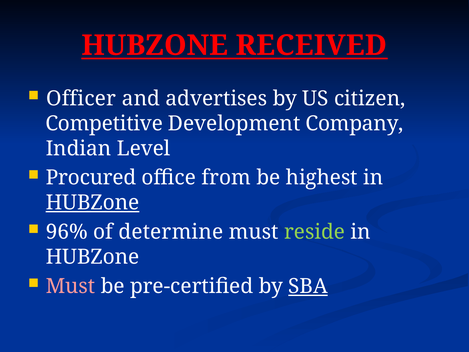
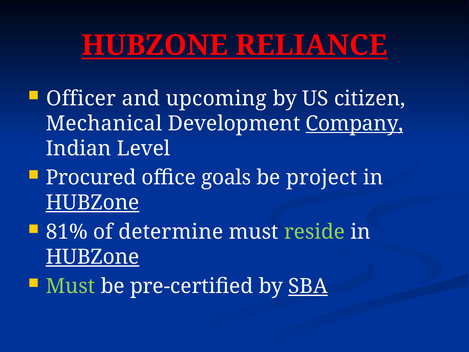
RECEIVED: RECEIVED -> RELIANCE (311, 45)
advertises: advertises -> upcoming (216, 98)
Competitive: Competitive -> Mechanical (104, 123)
Company underline: none -> present (355, 123)
from: from -> goals (226, 178)
highest: highest -> project (322, 178)
96%: 96% -> 81% (67, 232)
HUBZone underline: none -> present (93, 257)
Must colour: pink -> light green (71, 286)
